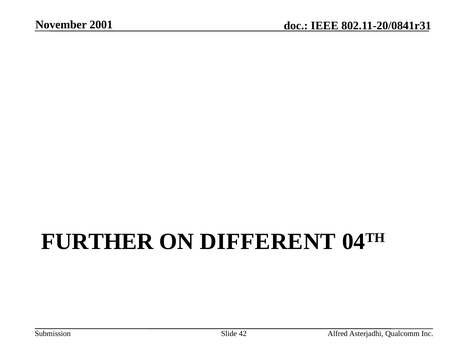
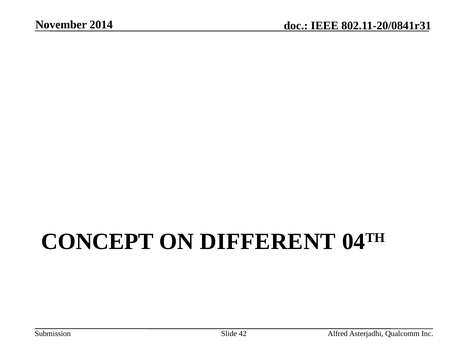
2001: 2001 -> 2014 (101, 25)
FURTHER: FURTHER -> CONCEPT (97, 241)
